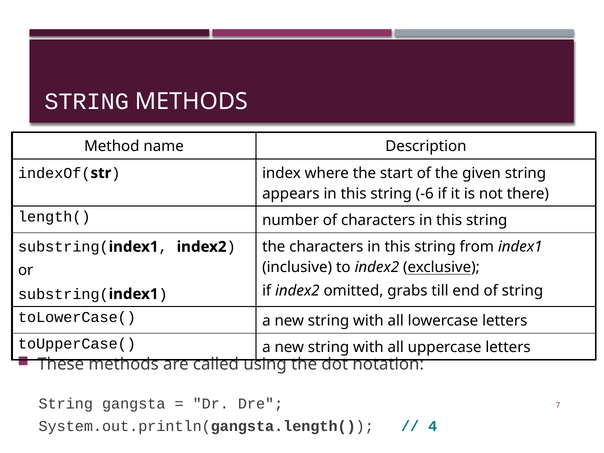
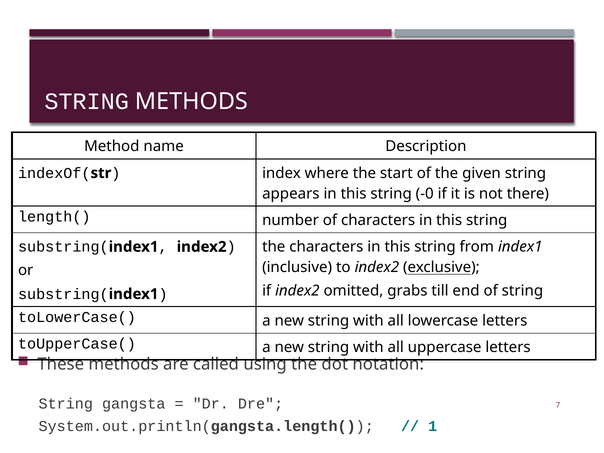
-6: -6 -> -0 (425, 194)
4: 4 -> 1 (433, 426)
